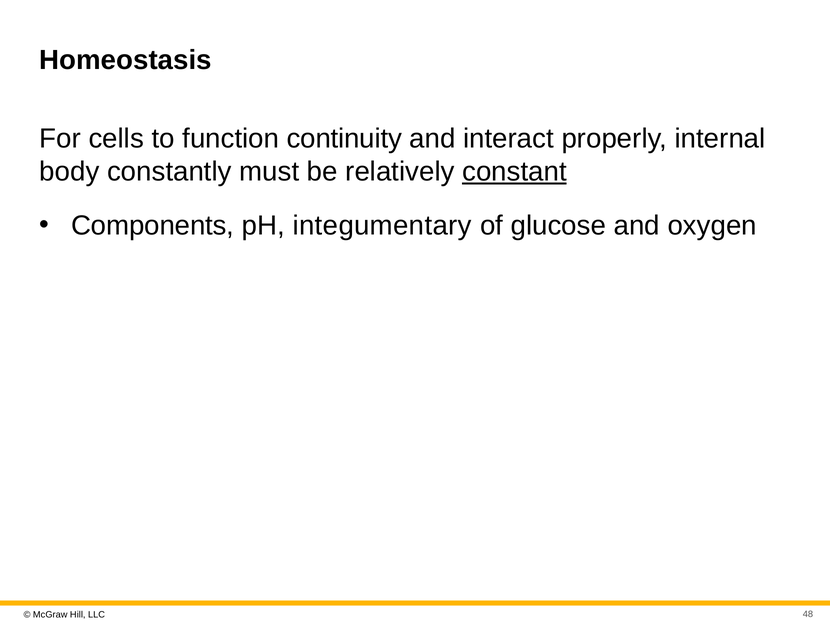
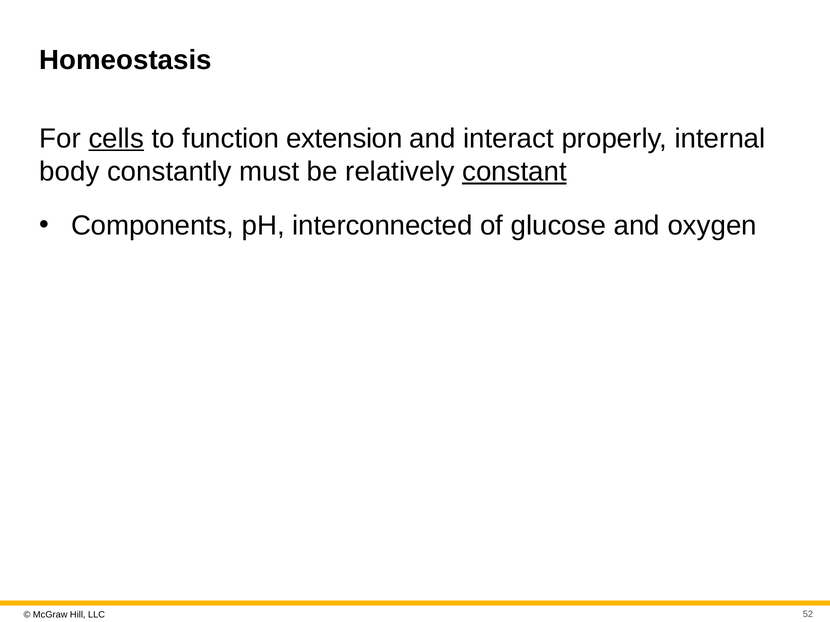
cells underline: none -> present (116, 139)
continuity: continuity -> extension (344, 139)
integumentary: integumentary -> interconnected (382, 226)
48: 48 -> 52 (808, 615)
